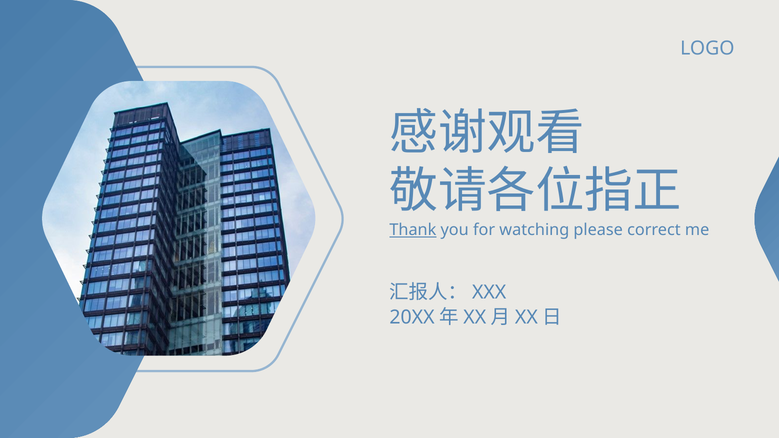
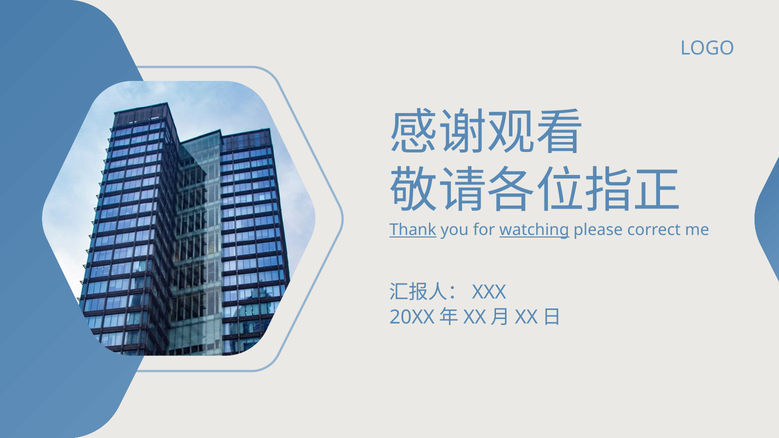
watching underline: none -> present (534, 230)
